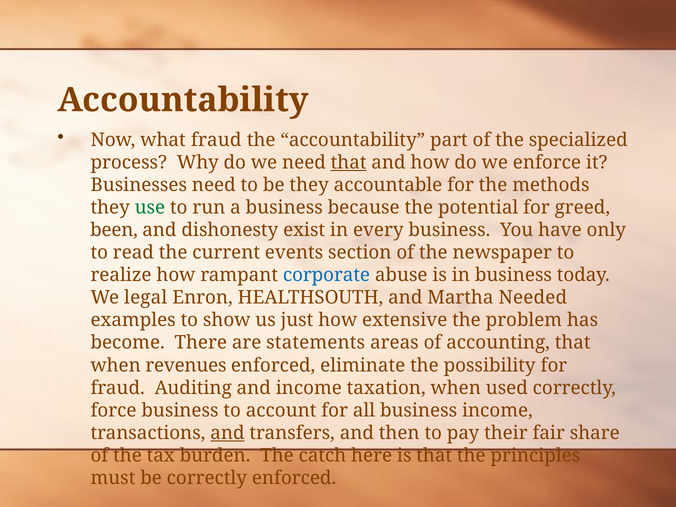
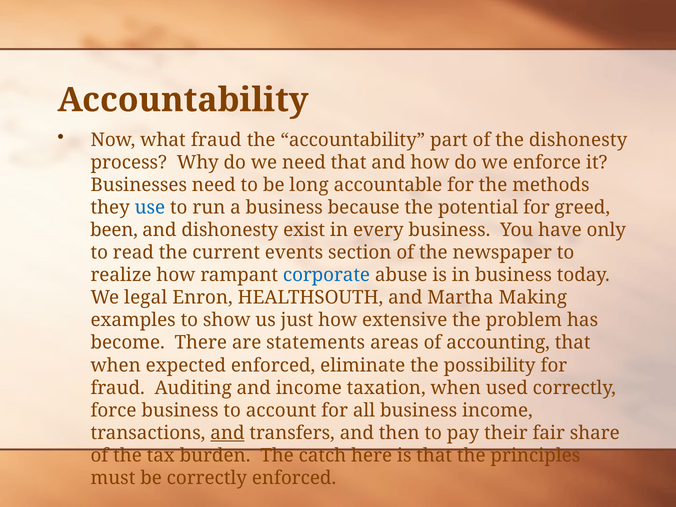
the specialized: specialized -> dishonesty (578, 140)
that underline: present -> none (349, 162)
be they: they -> long (309, 185)
use colour: green -> blue (150, 208)
Needed: Needed -> Making (533, 298)
revenues: revenues -> expected (186, 365)
